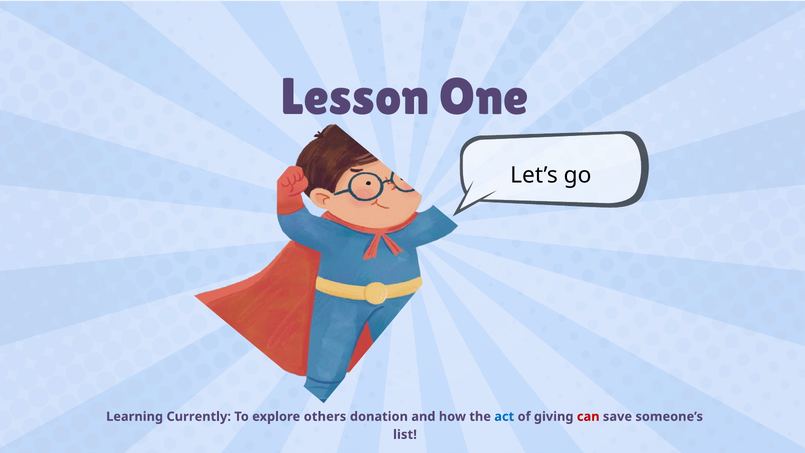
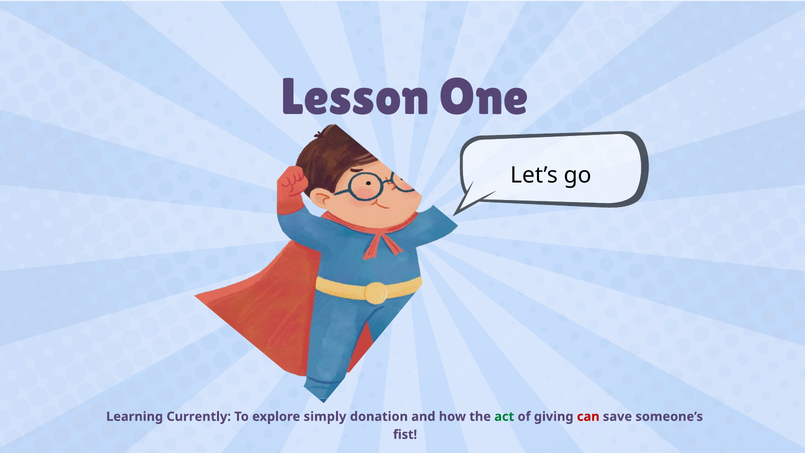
others: others -> simply (325, 416)
act colour: blue -> green (504, 416)
list: list -> fist (405, 434)
